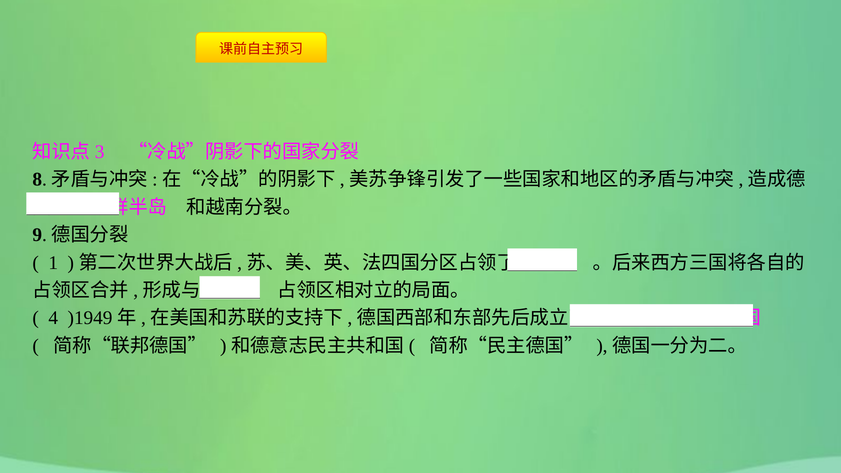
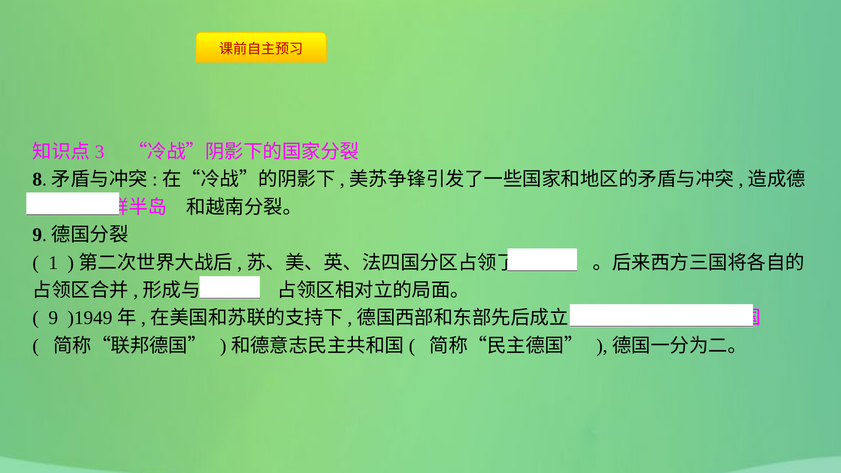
4: 4 -> 9 (53, 318)
